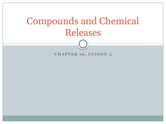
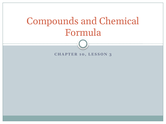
Releases: Releases -> Formula (83, 33)
